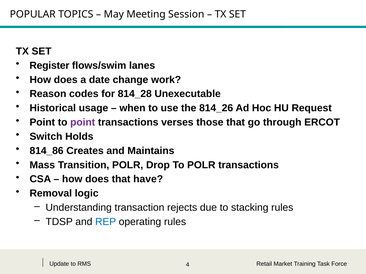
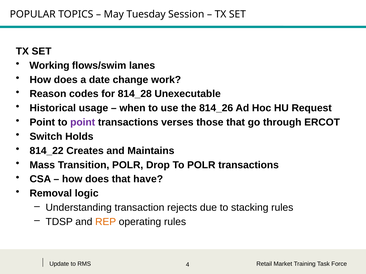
Meeting: Meeting -> Tuesday (146, 14)
Register: Register -> Working (49, 66)
814_86: 814_86 -> 814_22 (47, 151)
REP colour: blue -> orange (106, 222)
